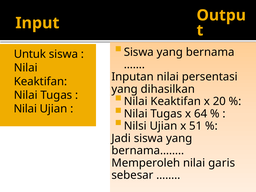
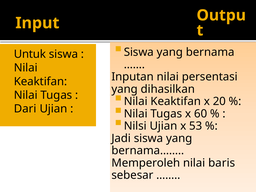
Nilai: Nilai -> Dari (25, 109)
64: 64 -> 60 (201, 114)
51: 51 -> 53 (196, 126)
garis: garis -> baris (222, 163)
